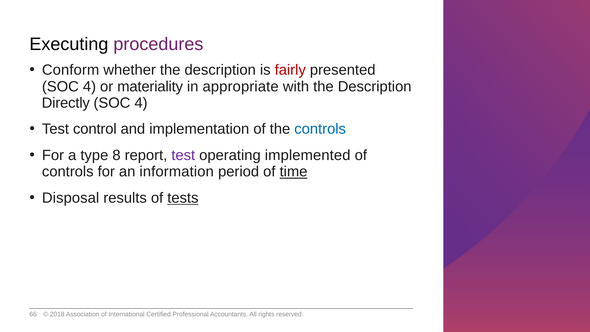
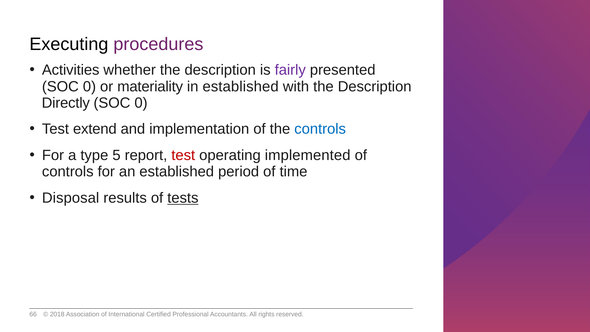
Conform: Conform -> Activities (71, 70)
fairly colour: red -> purple (290, 70)
4: 4 -> 0 (89, 86)
in appropriate: appropriate -> established (241, 86)
4: 4 -> 0 (141, 103)
control: control -> extend (95, 129)
8: 8 -> 5 (116, 155)
test colour: purple -> red (183, 155)
an information: information -> established (177, 172)
time underline: present -> none (294, 172)
